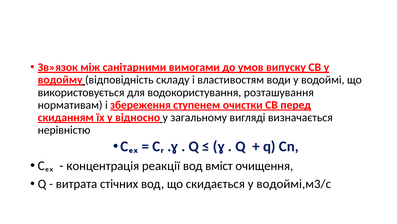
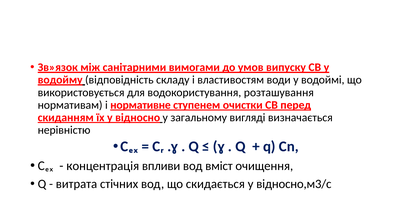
збереження: збереження -> нормативне (141, 105)
реакції: реакції -> впливи (161, 166)
водоймі,м3/с: водоймі,м3/с -> відносно,м3/с (294, 183)
